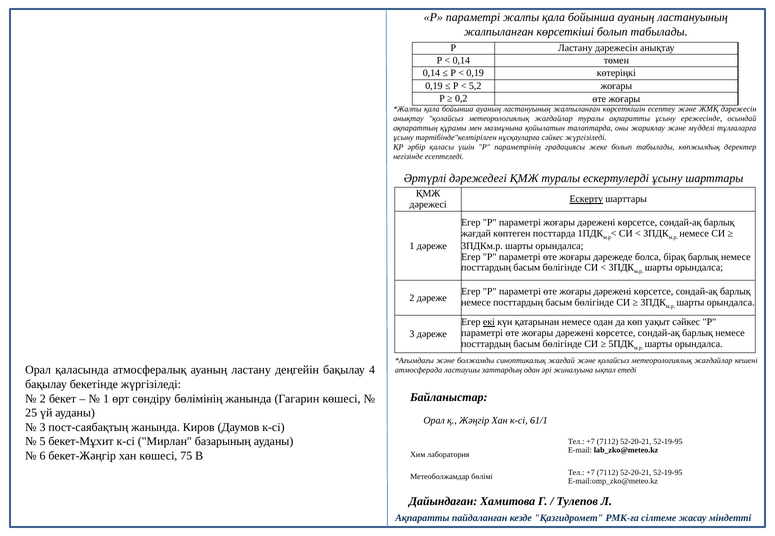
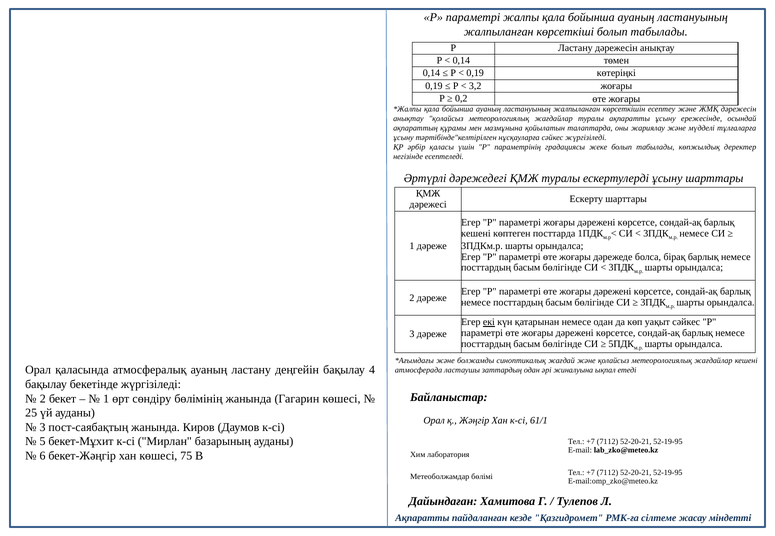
5,2: 5,2 -> 3,2 (475, 86)
Ескерту underline: present -> none (586, 199)
жағдай: жағдай -> кешені (476, 234)
